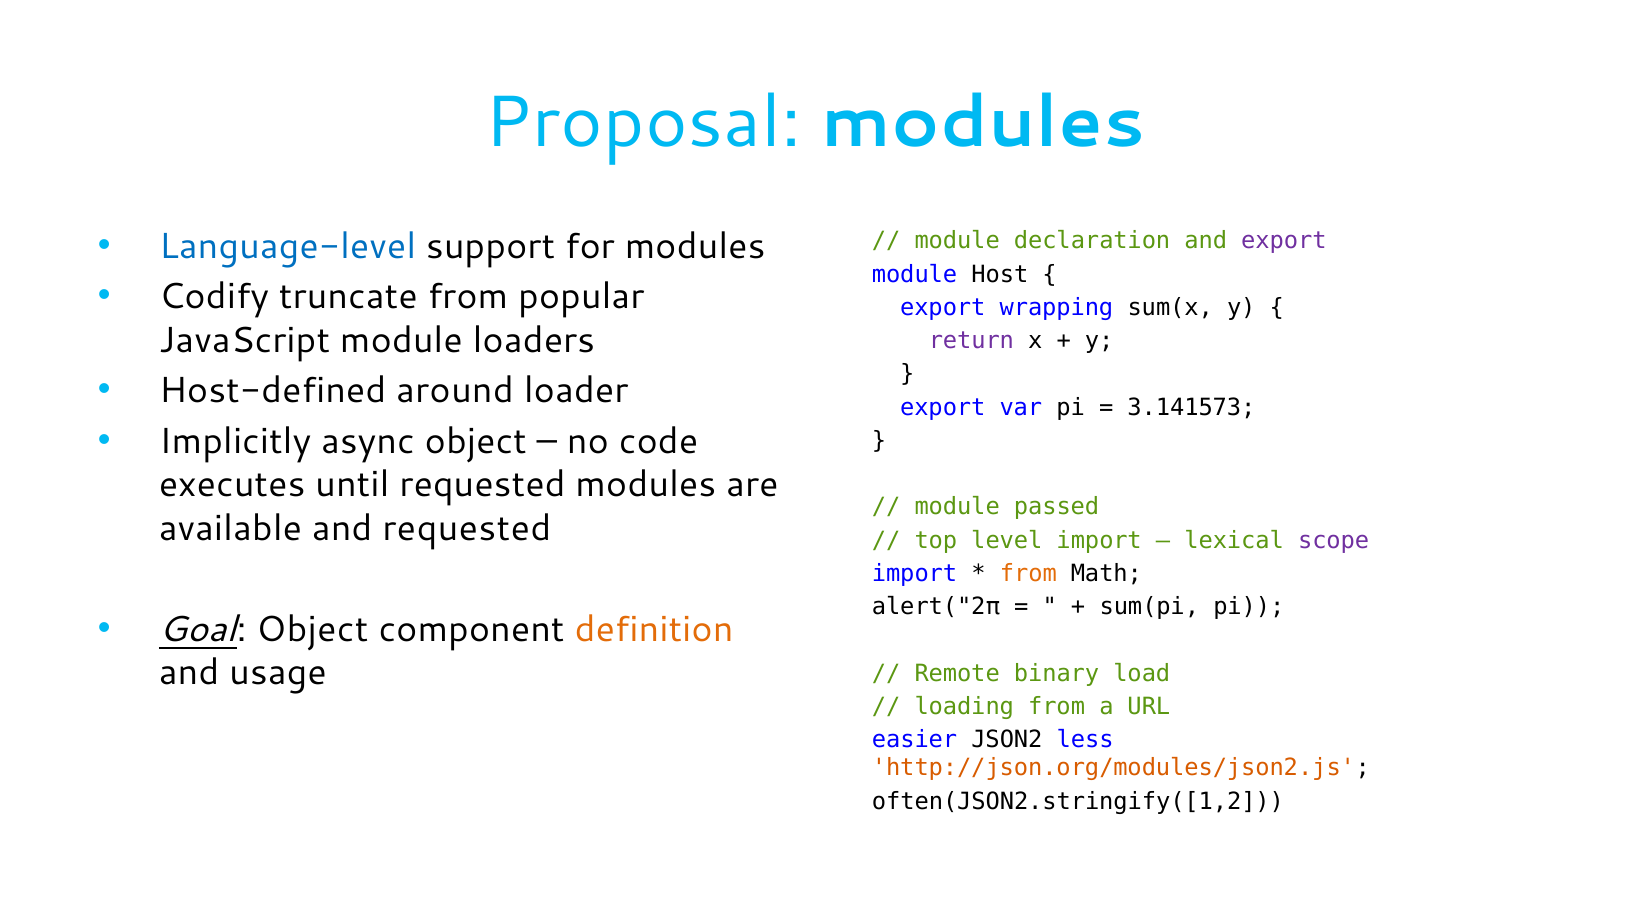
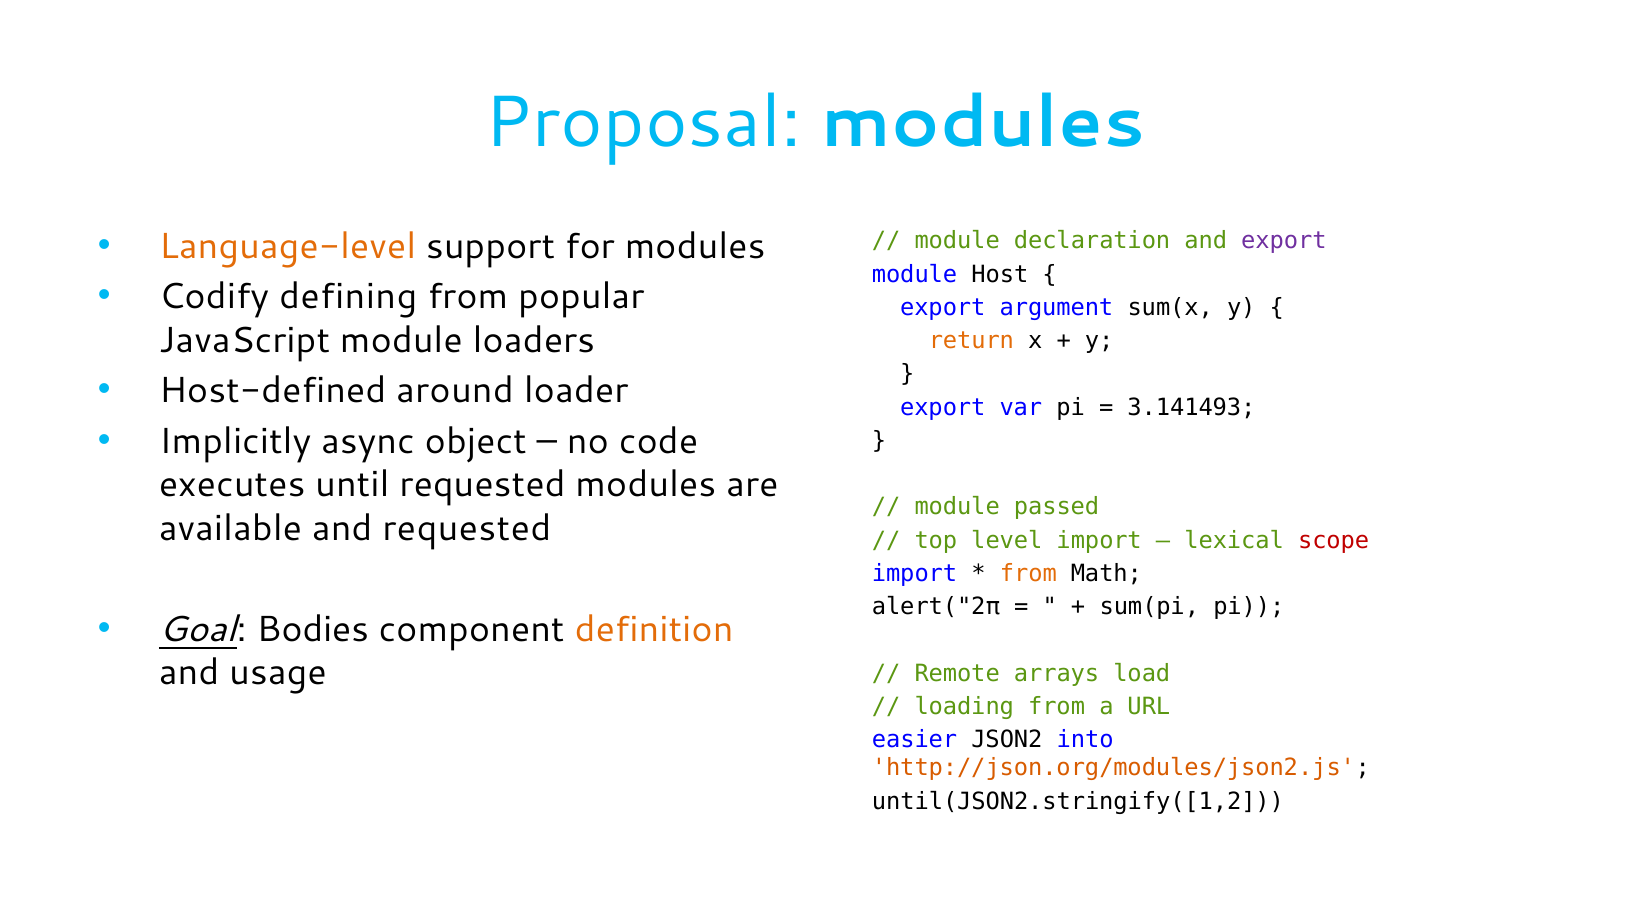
Language-level colour: blue -> orange (288, 246)
truncate: truncate -> defining (348, 297)
wrapping: wrapping -> argument (1056, 307)
return colour: purple -> orange (971, 341)
3.141573: 3.141573 -> 3.141493 (1191, 407)
scope colour: purple -> red (1334, 540)
Goal Object: Object -> Bodies (313, 630)
binary: binary -> arrays (1057, 673)
less: less -> into (1085, 740)
often(JSON2.stringify([1,2: often(JSON2.stringify([1,2 -> until(JSON2.stringify([1,2 (1078, 801)
